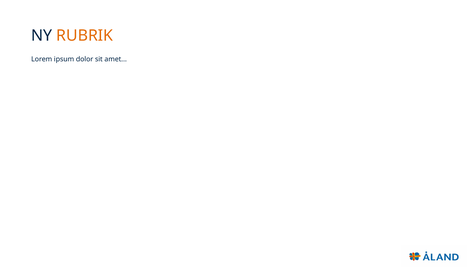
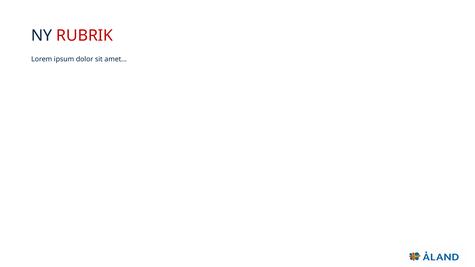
RUBRIK colour: orange -> red (85, 36)
